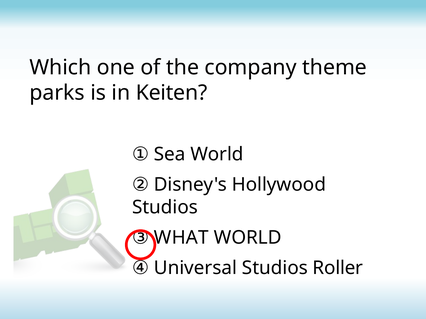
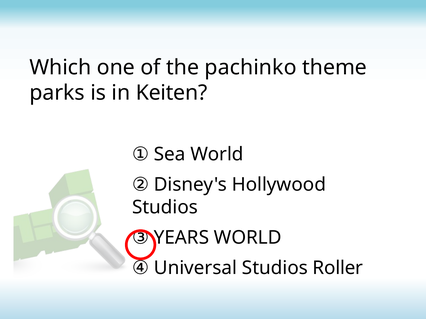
company: company -> pachinko (251, 67)
WHAT: WHAT -> YEARS (181, 238)
